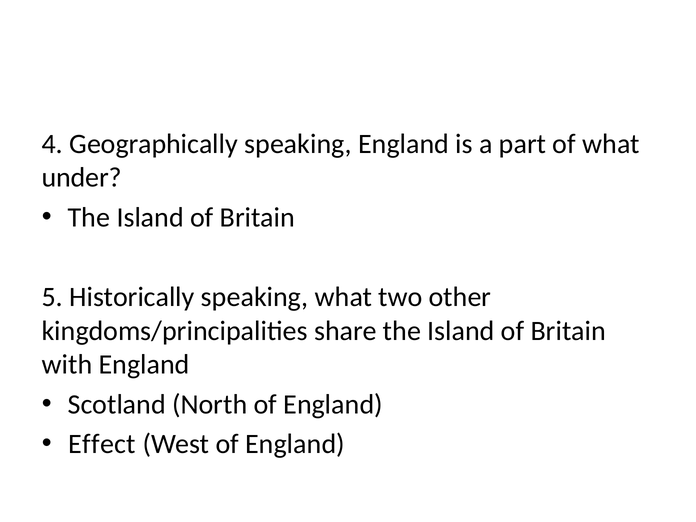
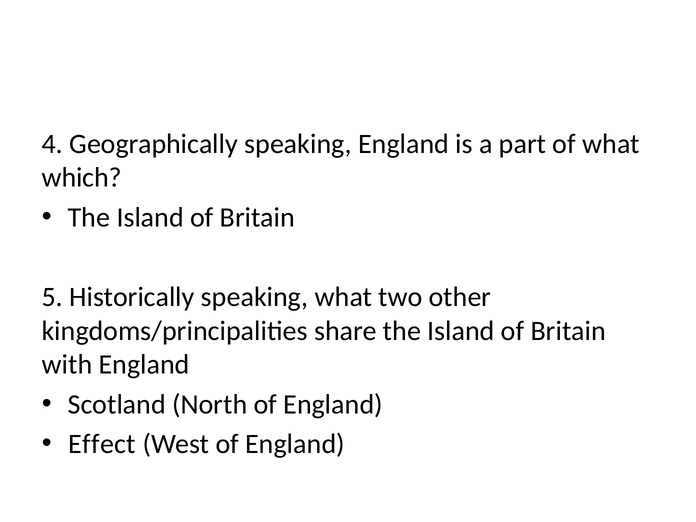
under: under -> which (82, 178)
